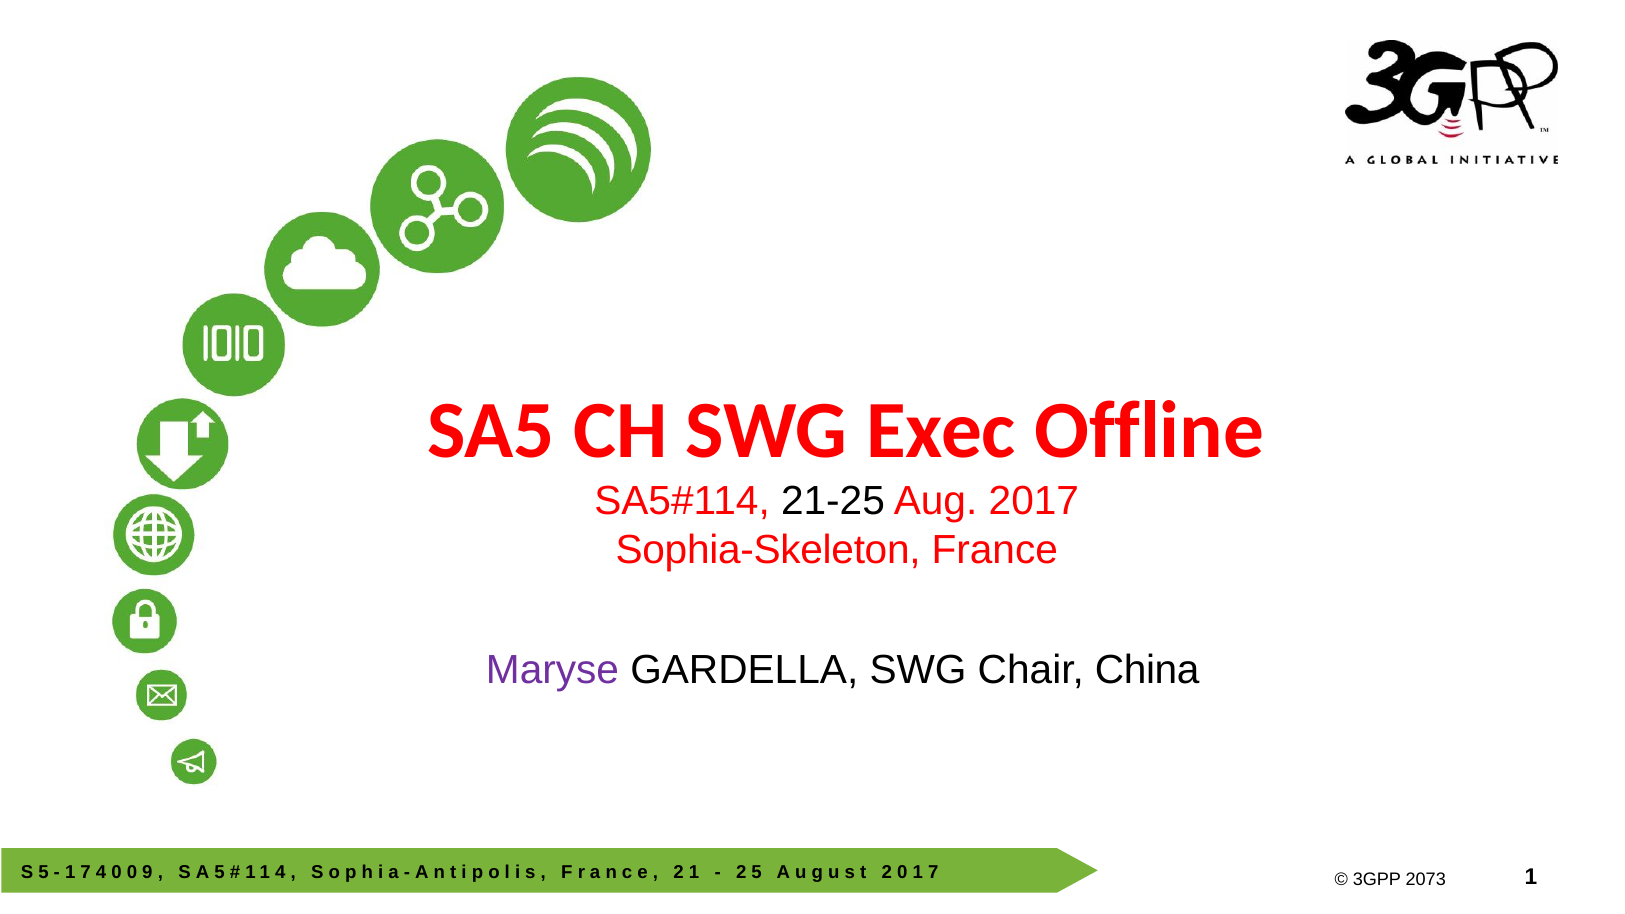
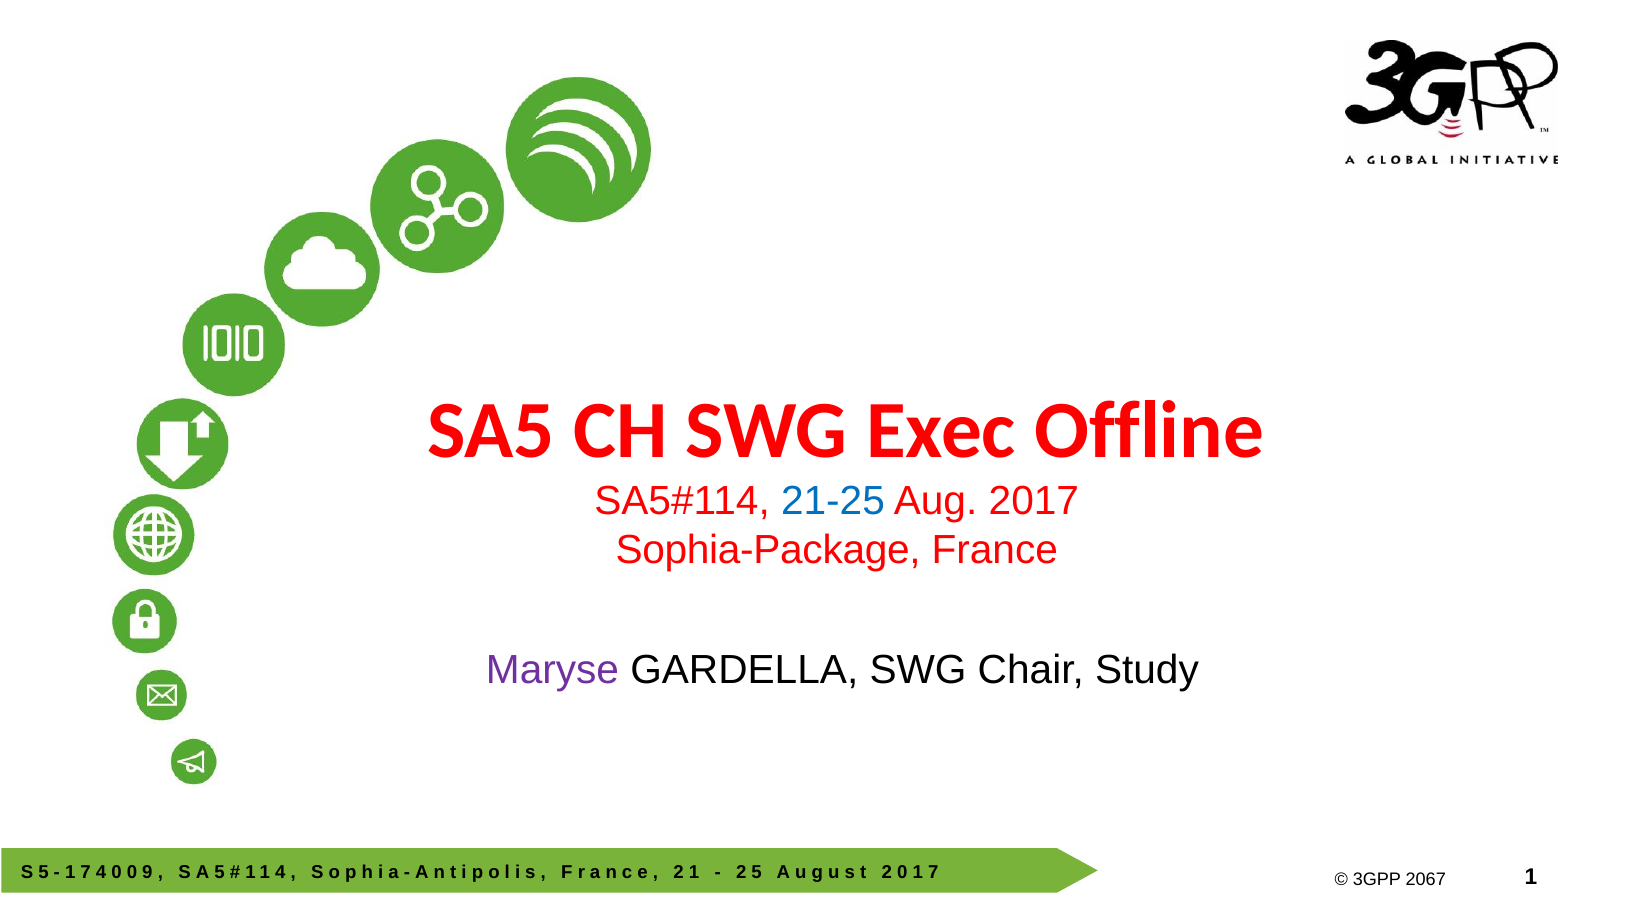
21-25 colour: black -> blue (833, 501)
Sophia-Skeleton: Sophia-Skeleton -> Sophia-Package (768, 550)
China: China -> Study (1147, 670)
2073: 2073 -> 2067 (1426, 879)
